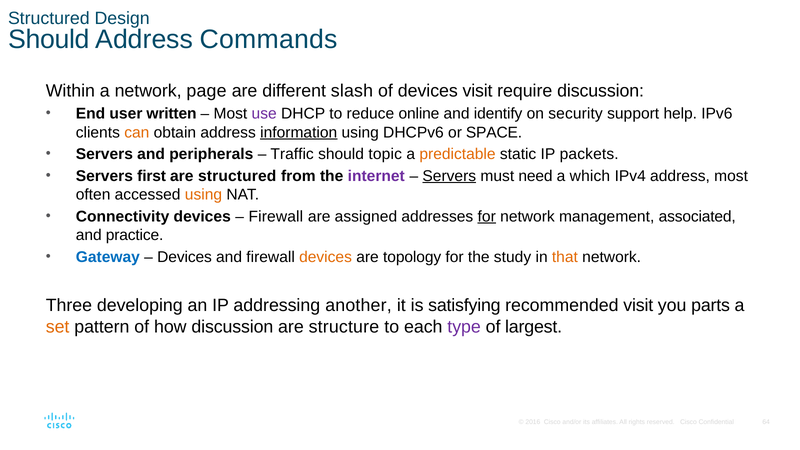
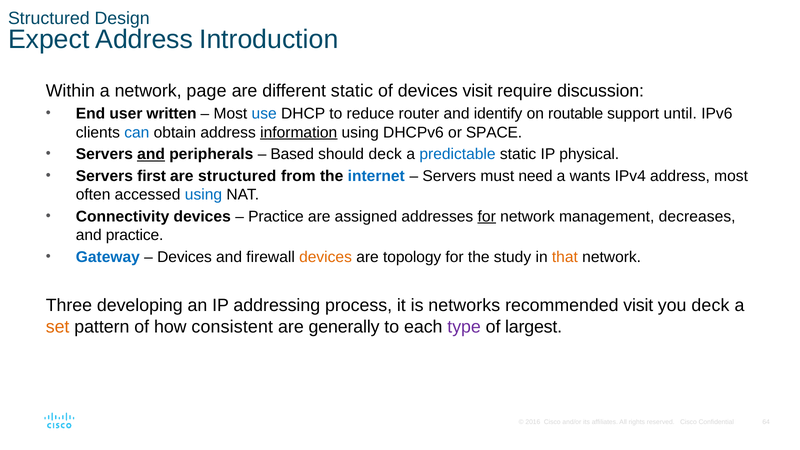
Should: Should -> Expect (49, 39)
Commands: Commands -> Introduction (269, 39)
different slash: slash -> static (352, 91)
use colour: purple -> blue (264, 114)
online: online -> router (419, 114)
security: security -> routable (576, 114)
help: help -> until (680, 114)
can colour: orange -> blue (137, 132)
and underline: none -> present (151, 154)
Traffic: Traffic -> Based (292, 154)
should topic: topic -> deck (385, 154)
predictable colour: orange -> blue (458, 154)
packets: packets -> physical (589, 154)
internet colour: purple -> blue (376, 176)
Servers underline: present -> none (449, 176)
which: which -> wants (590, 176)
using colour: orange -> blue (203, 195)
Firewall: Firewall -> Practice (276, 216)
associated: associated -> decreases (697, 216)
another: another -> process (359, 306)
satisfying: satisfying -> networks (464, 306)
you parts: parts -> deck (710, 306)
how discussion: discussion -> consistent (232, 327)
structure: structure -> generally (344, 327)
